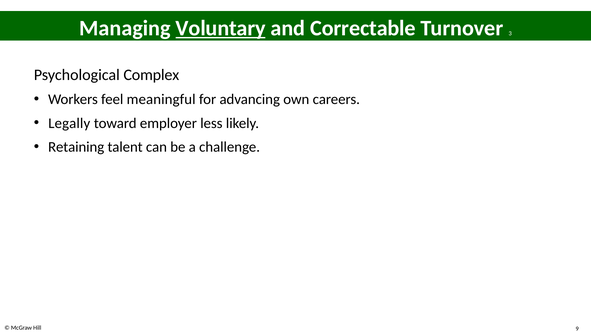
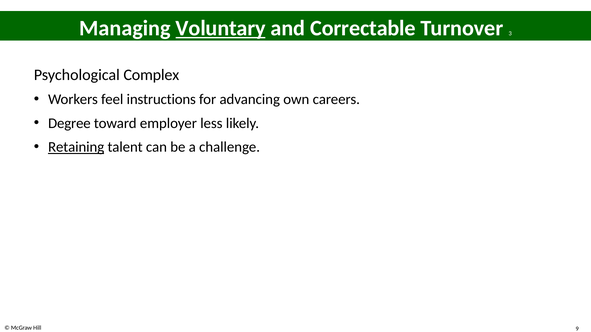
meaningful: meaningful -> instructions (161, 99)
Legally: Legally -> Degree (69, 123)
Retaining underline: none -> present (76, 147)
